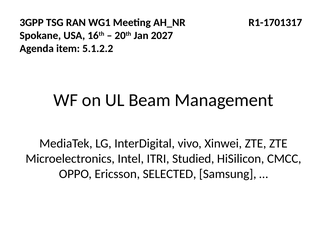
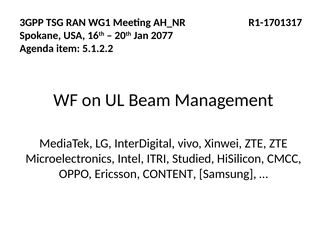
2027: 2027 -> 2077 (162, 36)
SELECTED: SELECTED -> CONTENT (169, 174)
